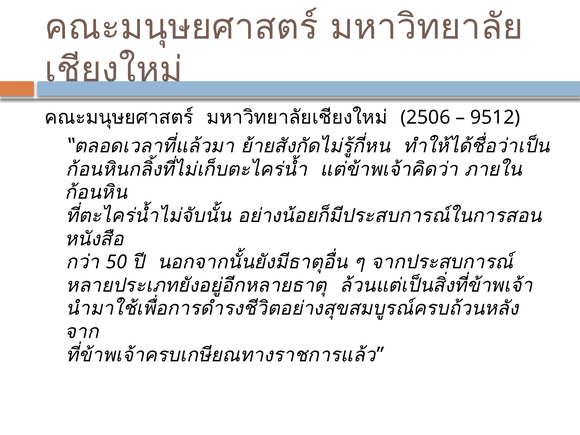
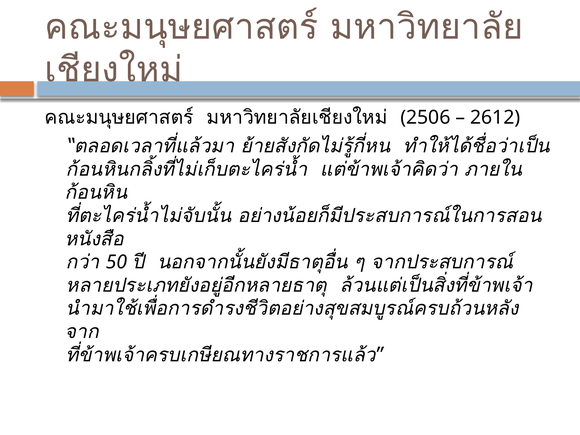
9512: 9512 -> 2612 (495, 117)
